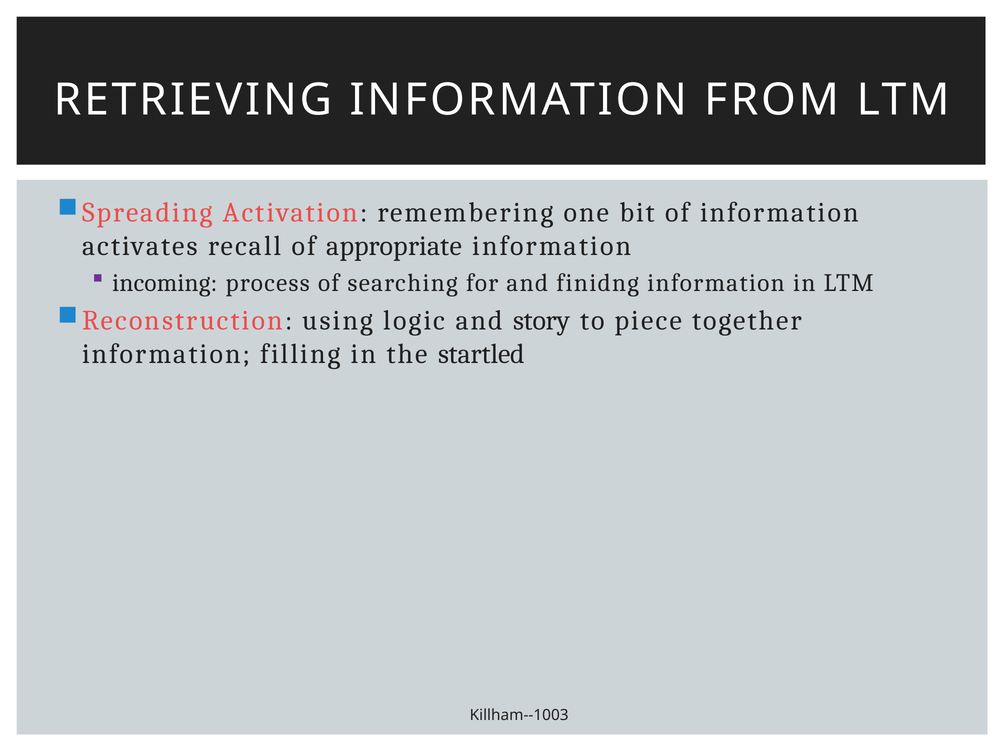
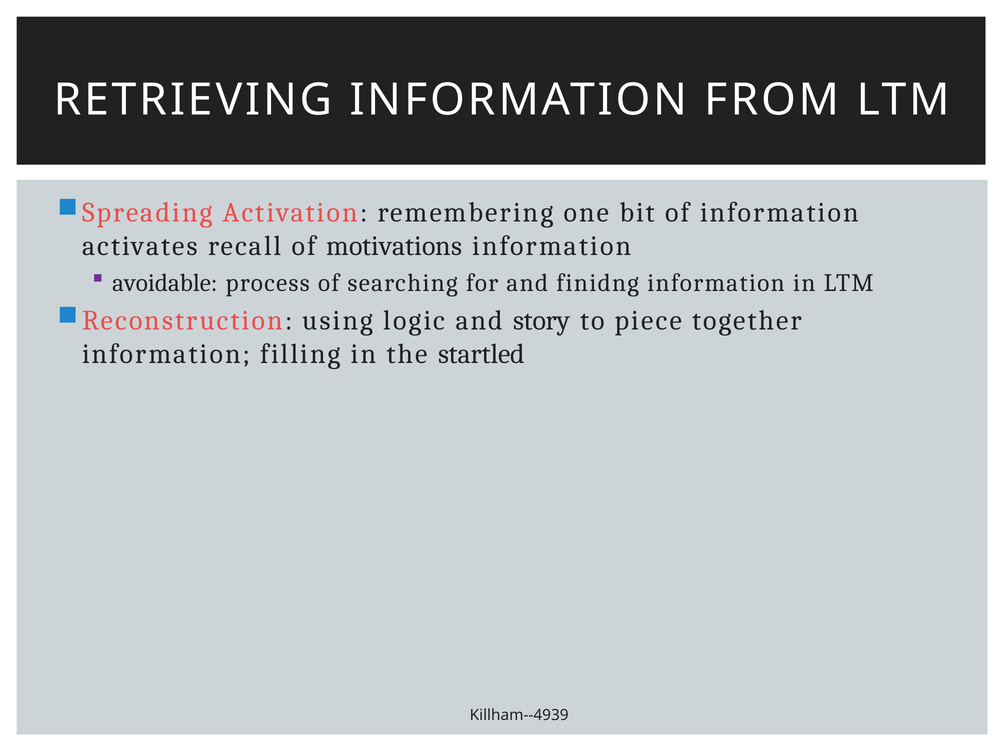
appropriate: appropriate -> motivations (394, 246)
incoming: incoming -> avoidable (165, 283)
Killham--1003: Killham--1003 -> Killham--4939 (519, 715)
